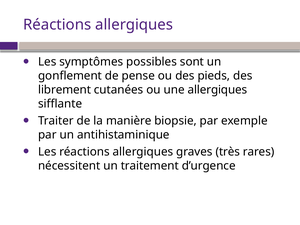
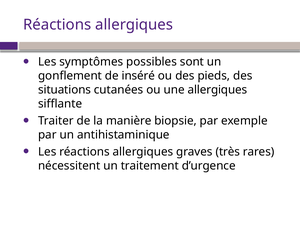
pense: pense -> inséré (138, 76)
librement: librement -> situations (65, 90)
